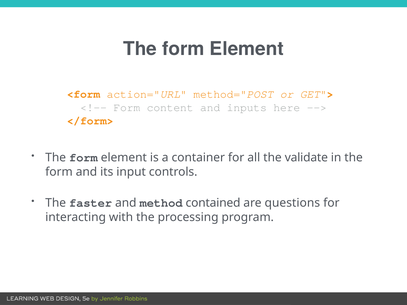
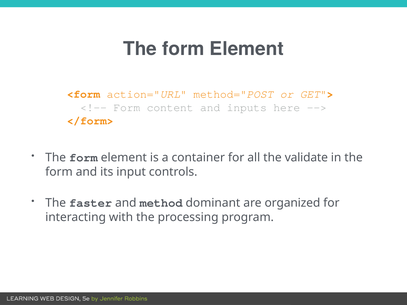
contained: contained -> dominant (213, 203)
questions: questions -> organized (292, 203)
